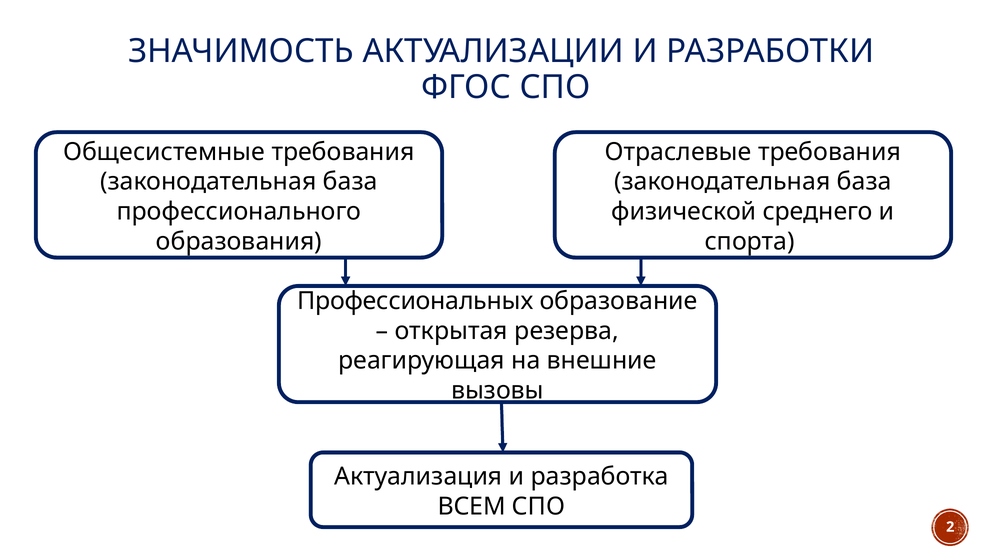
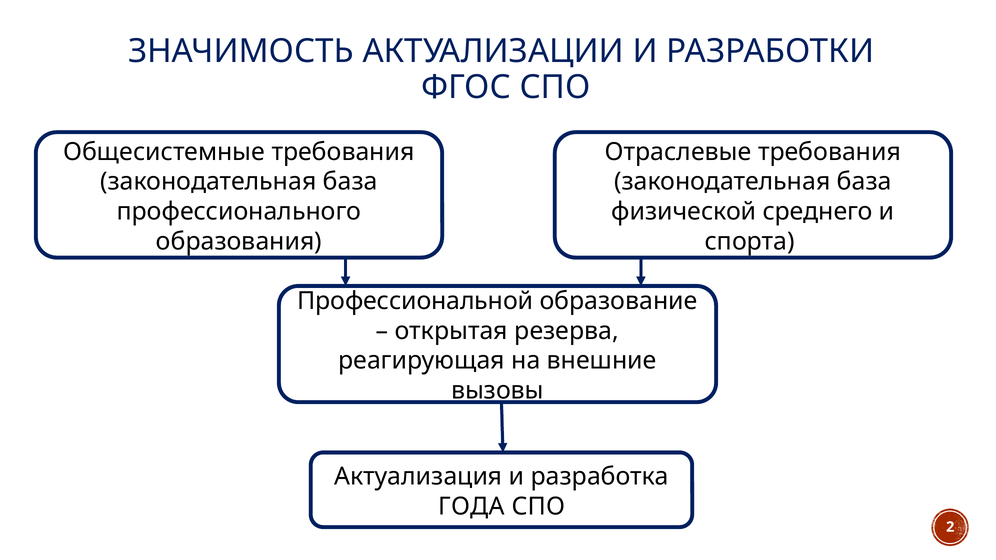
Профессиональных: Профессиональных -> Профессиональной (415, 301)
ВСЕМ: ВСЕМ -> ГОДА (471, 507)
